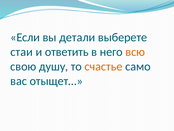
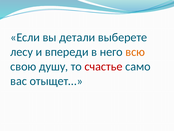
стаи: стаи -> лесу (22, 52)
ответить: ответить -> впереди (67, 52)
счастье colour: orange -> red (103, 66)
